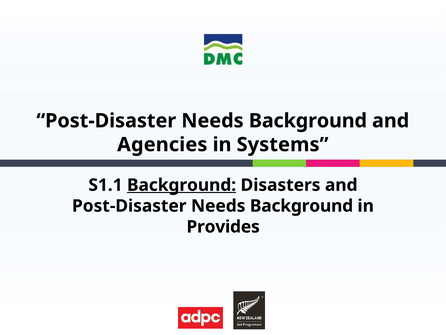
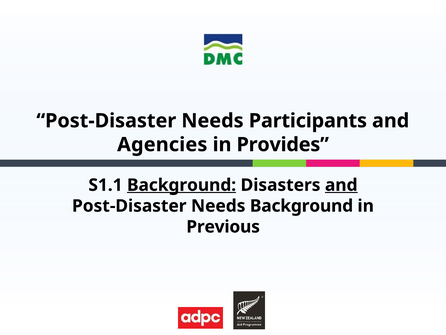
Background: Background -> Participants (308, 121)
Systems: Systems -> Provides (283, 144)
and underline: none -> present (341, 185)
Provides: Provides -> Previous (223, 226)
